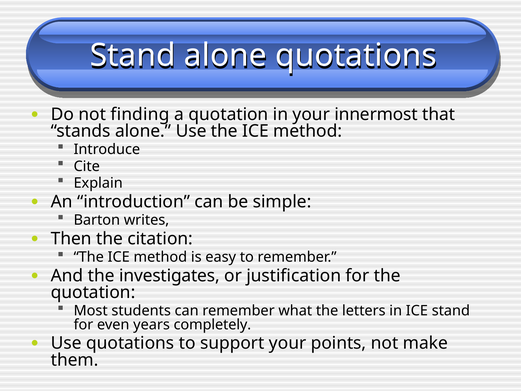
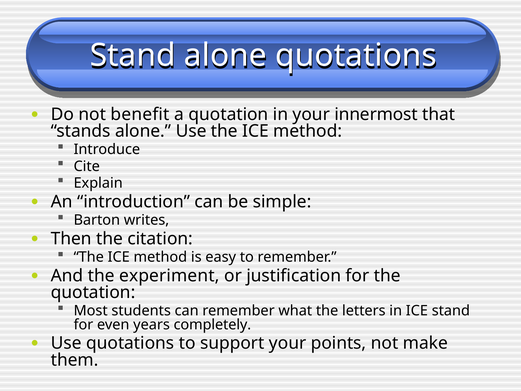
finding: finding -> benefit (140, 114)
investigates: investigates -> experiment (169, 276)
